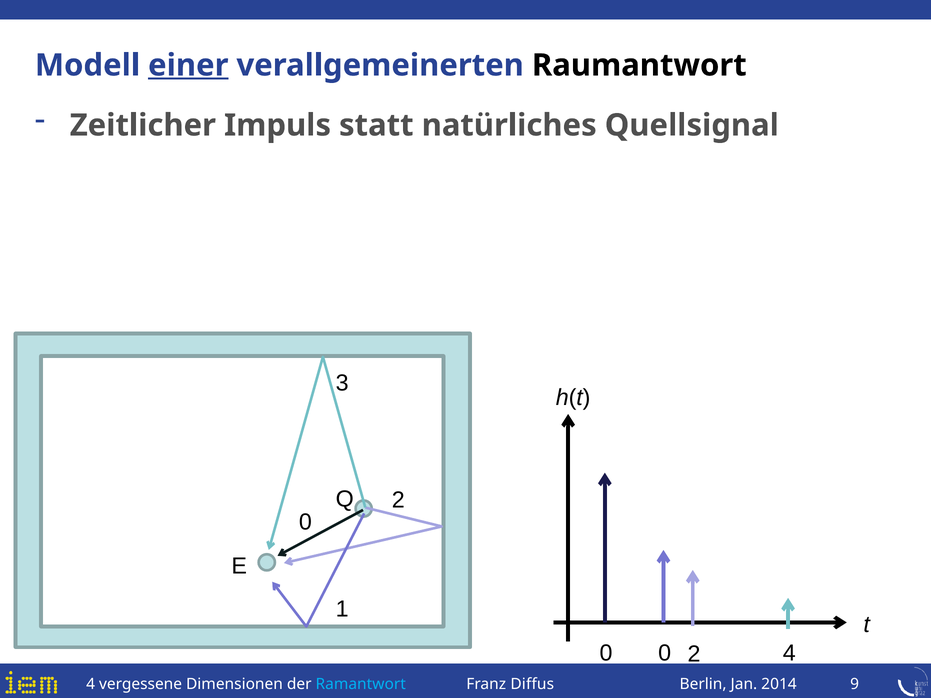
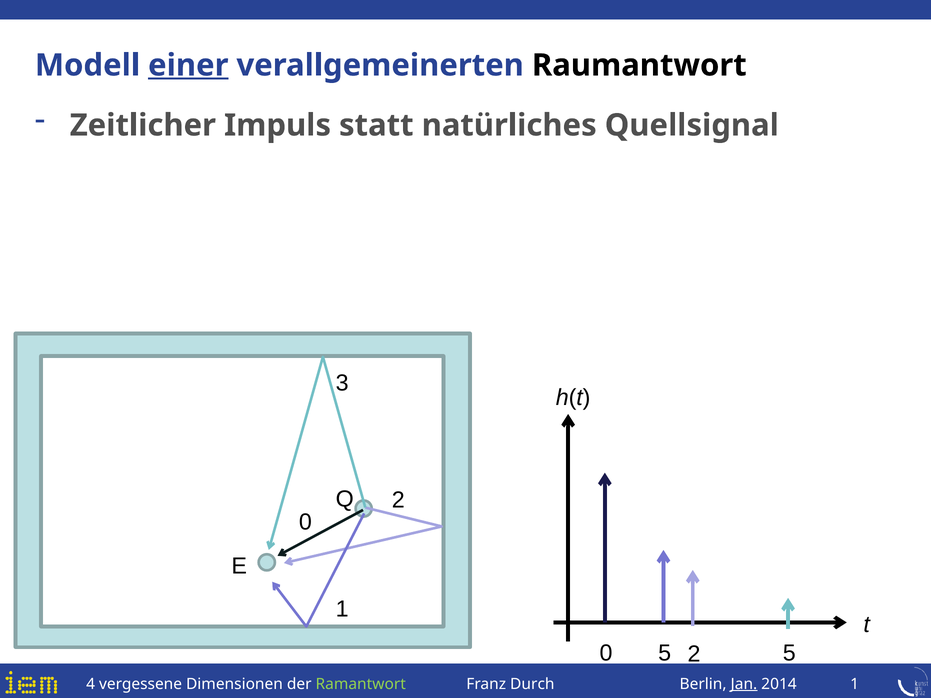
0 0: 0 -> 5 (665, 653)
2 4: 4 -> 5 (789, 653)
Ramantwort colour: light blue -> light green (361, 684)
Diffus: Diffus -> Durch (532, 684)
Jan underline: none -> present (744, 684)
2014 9: 9 -> 1 (855, 684)
